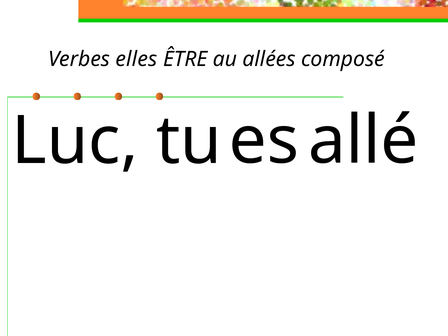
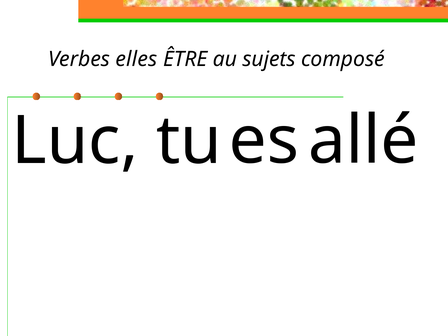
allées: allées -> sujets (269, 59)
